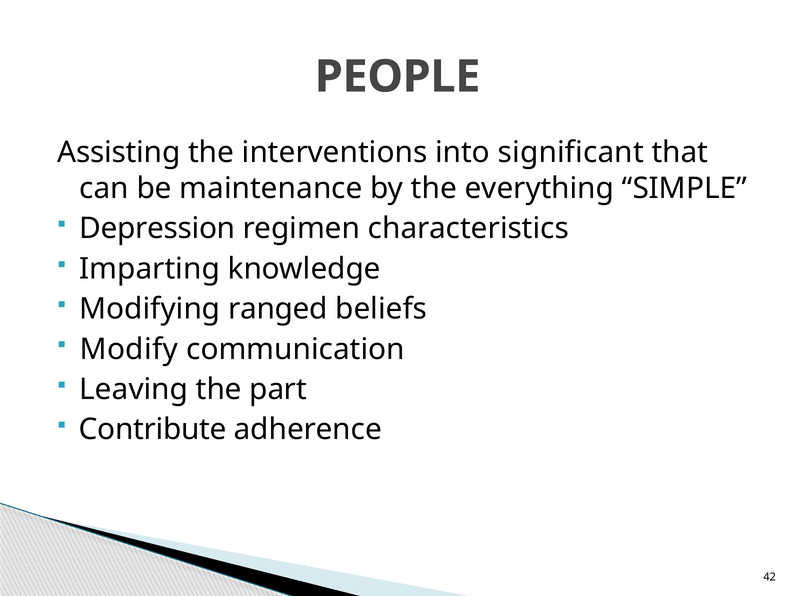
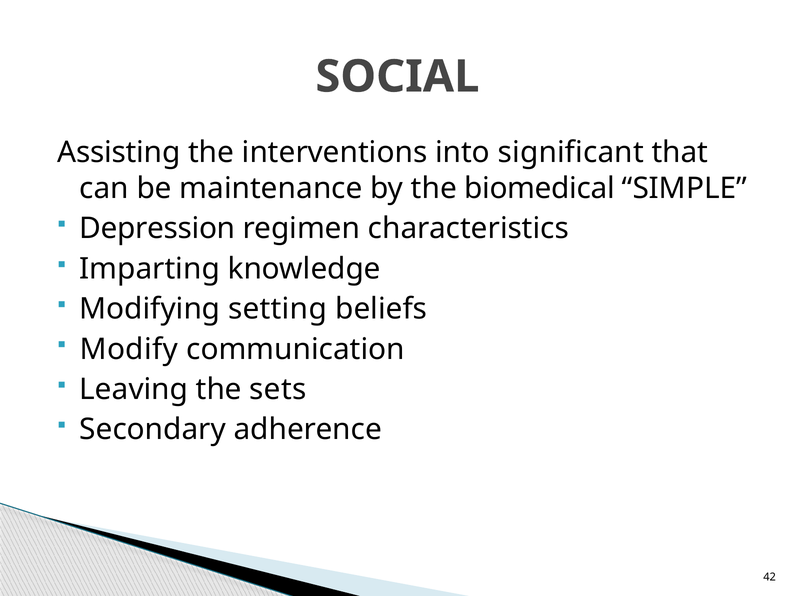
PEOPLE: PEOPLE -> SOCIAL (397, 77)
everything: everything -> biomedical (540, 188)
ranged: ranged -> setting (278, 309)
part: part -> sets (278, 390)
Contribute: Contribute -> Secondary (153, 430)
